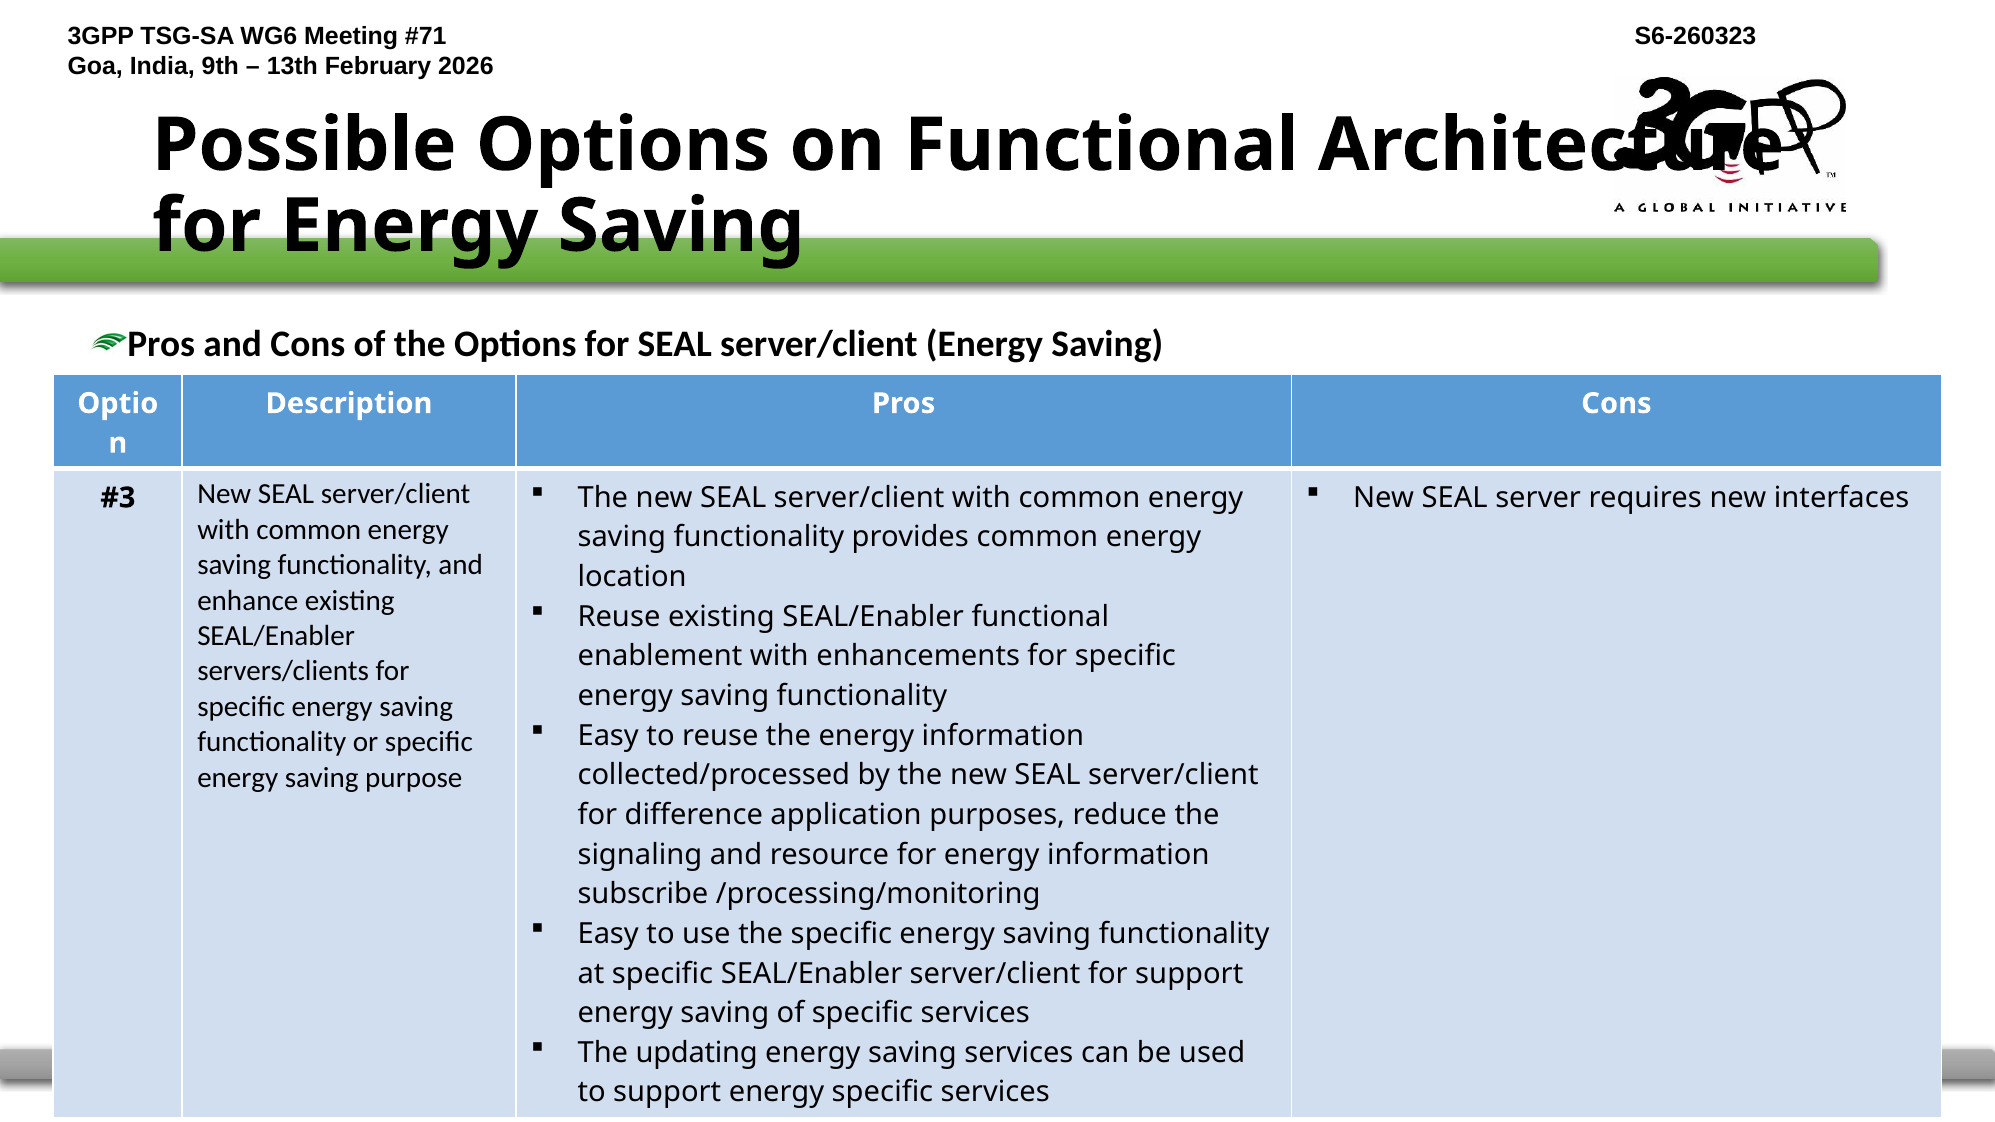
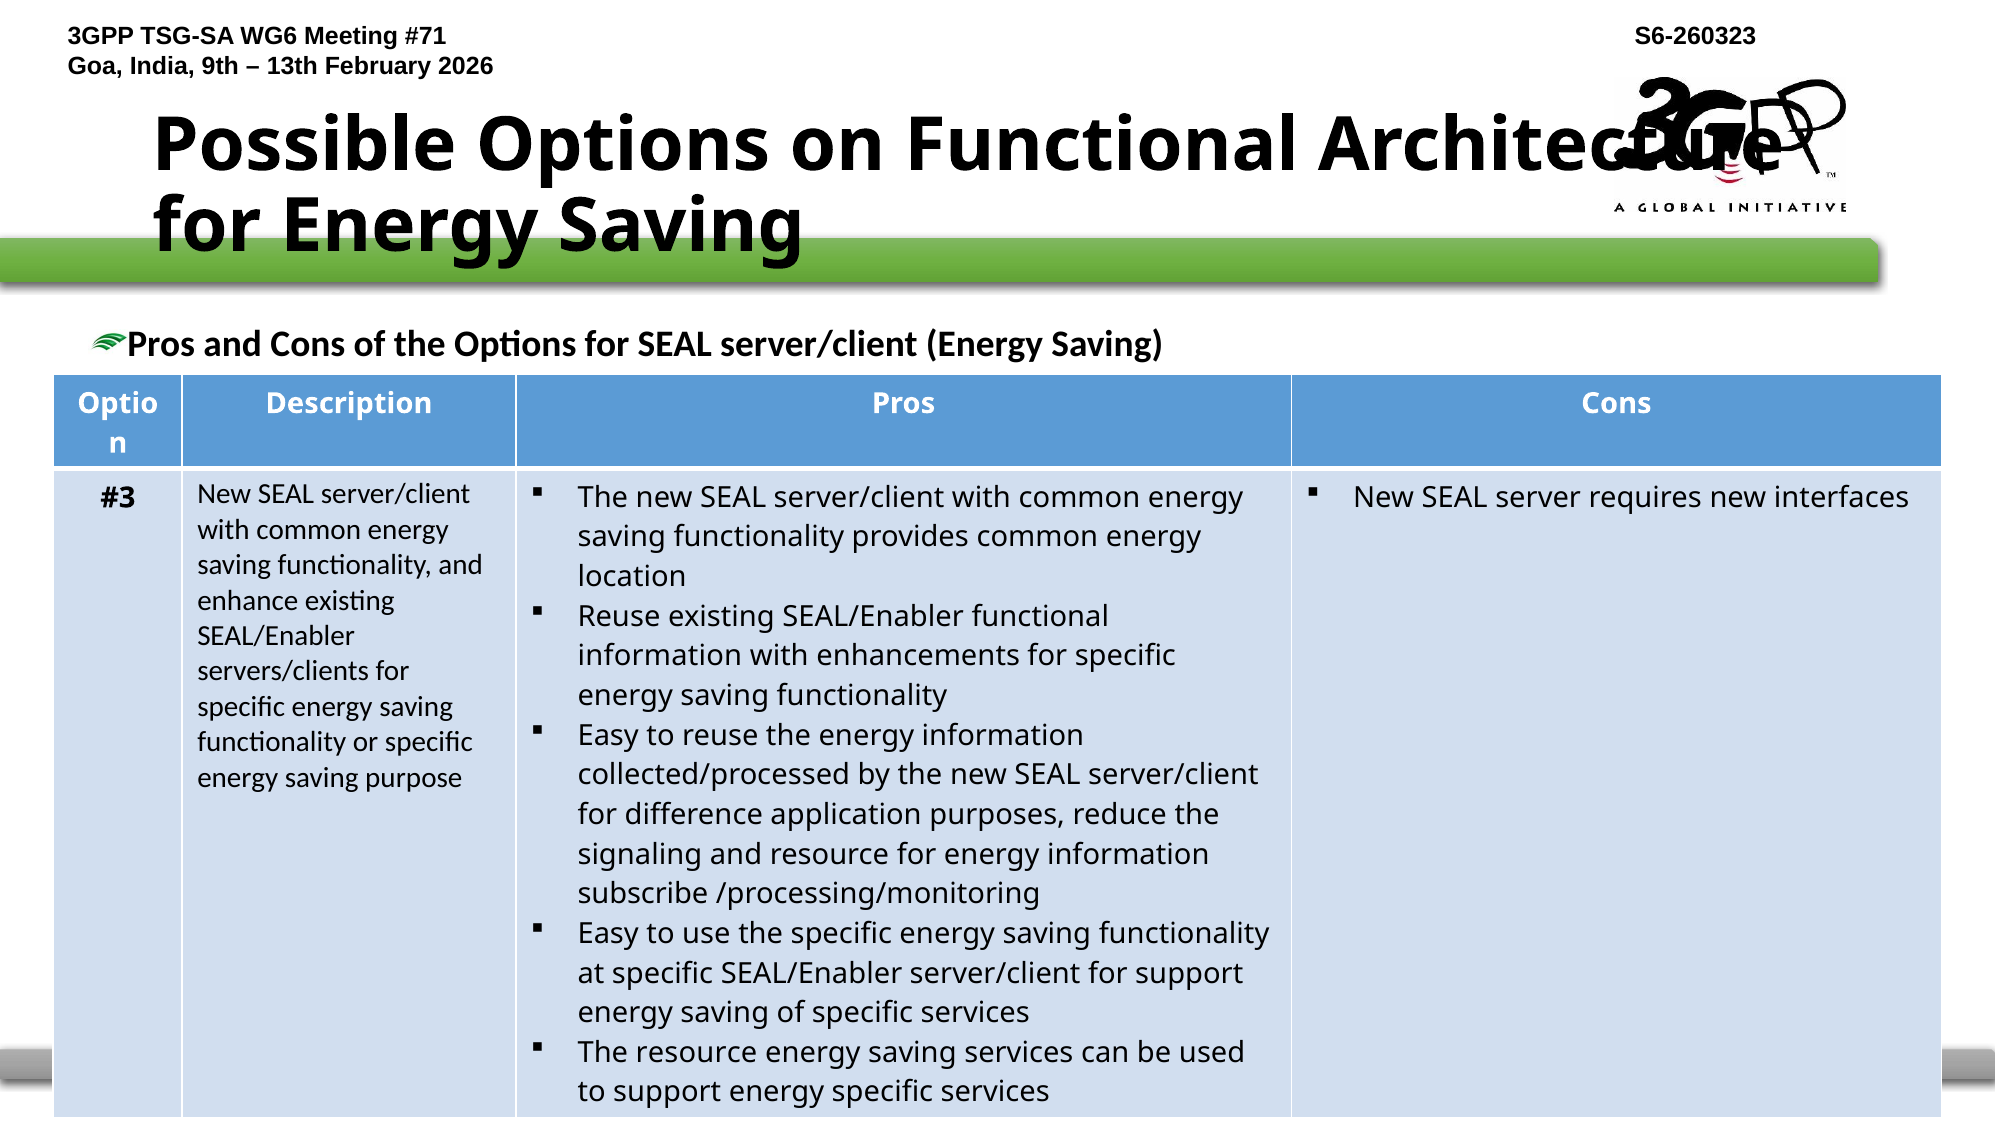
enablement: enablement -> information (660, 656)
The updating: updating -> resource (697, 1053)
